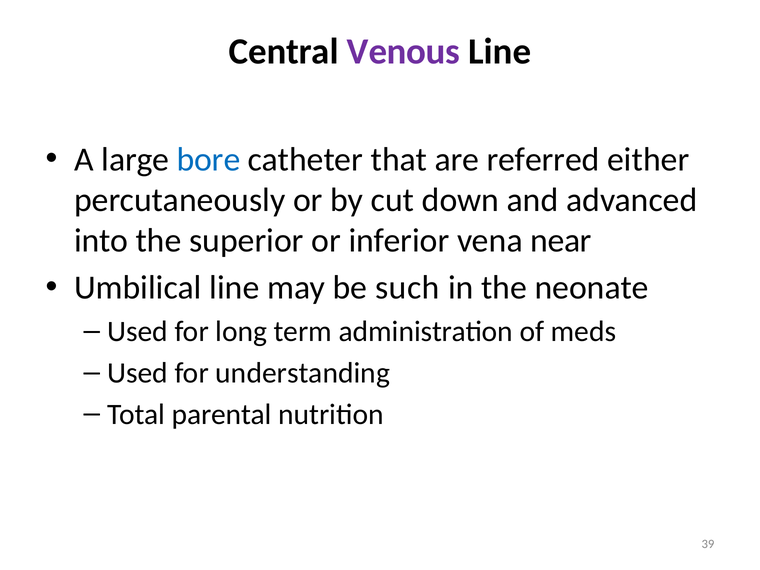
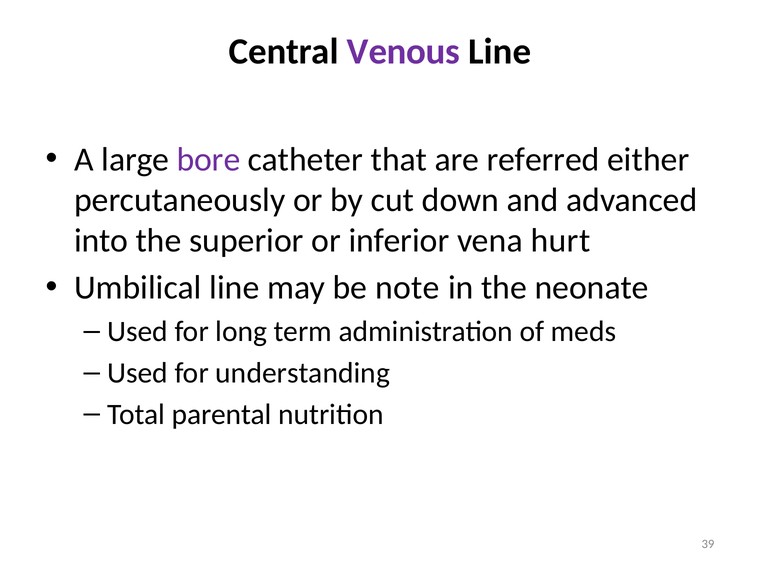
bore colour: blue -> purple (209, 159)
near: near -> hurt (561, 241)
such: such -> note (407, 288)
